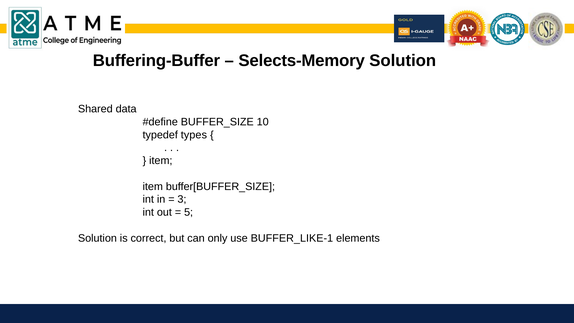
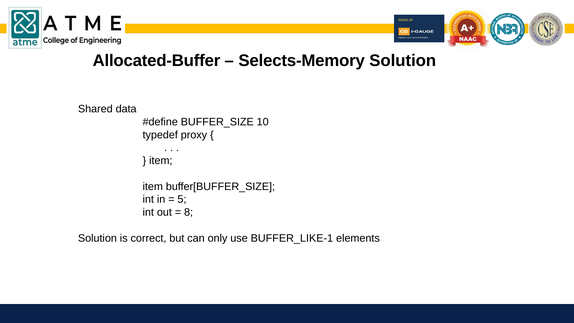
Buffering-Buffer: Buffering-Buffer -> Allocated-Buffer (156, 61)
types: types -> proxy (194, 135)
3: 3 -> 5 (182, 199)
5: 5 -> 8 (189, 212)
